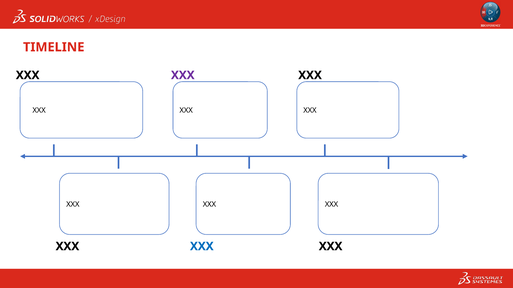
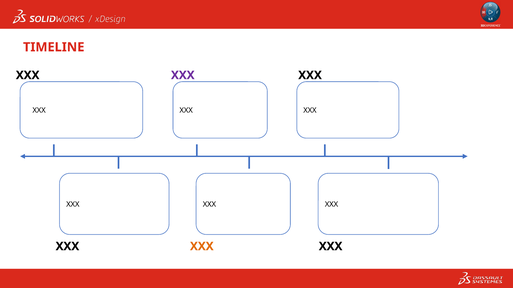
XXX colour: blue -> orange (202, 247)
